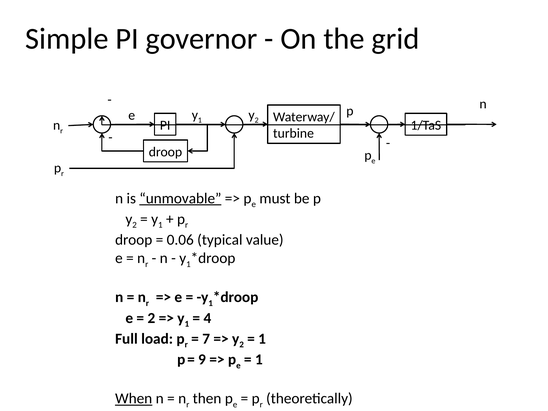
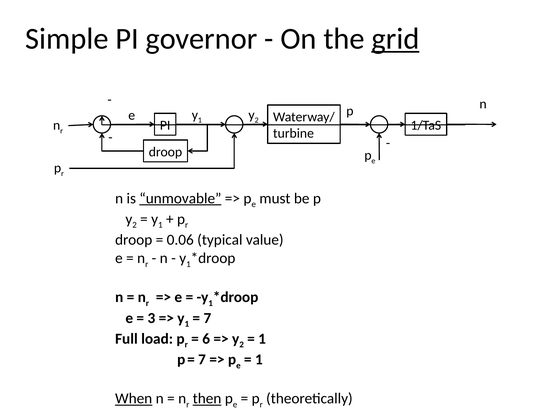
grid underline: none -> present (395, 39)
2: 2 -> 3 (151, 318)
4: 4 -> 7 (207, 318)
7: 7 -> 6 (206, 339)
9: 9 -> 7 (202, 360)
then underline: none -> present (207, 399)
